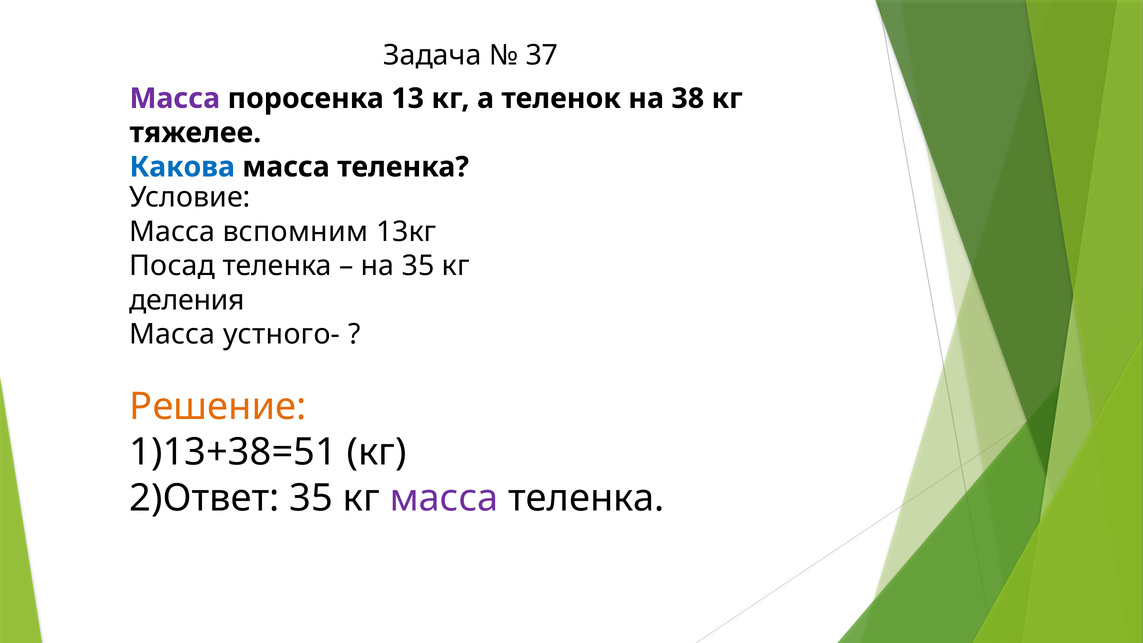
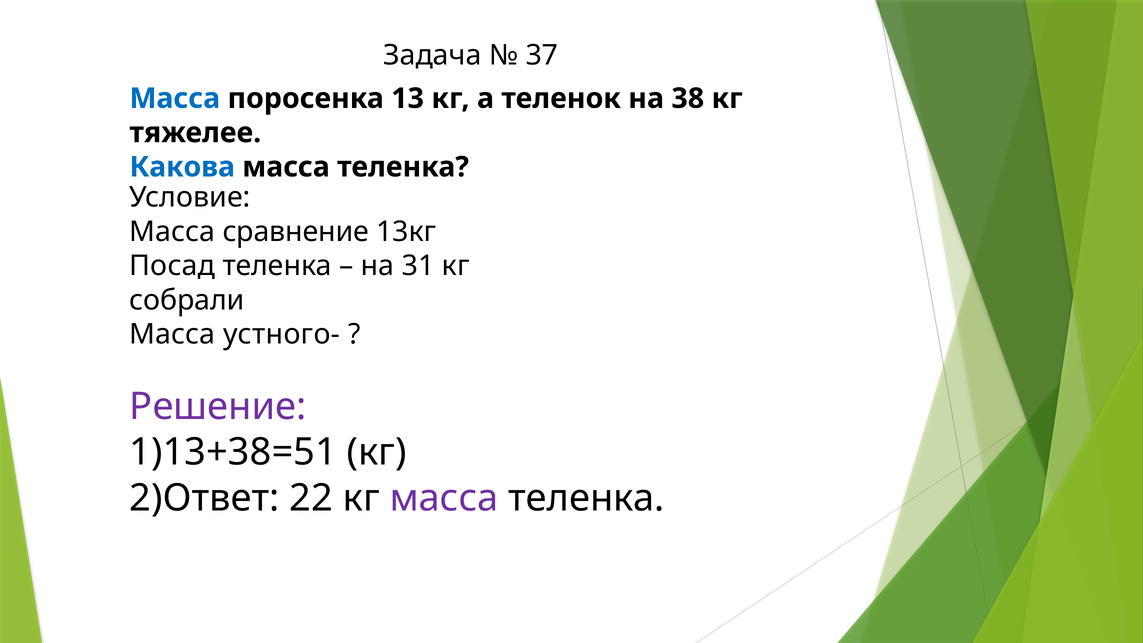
Масса colour: purple -> blue (175, 98)
вспомним: вспомним -> сравнение (296, 232)
на 35: 35 -> 31 (418, 266)
деления: деления -> собрали (187, 300)
Решение colour: orange -> purple (218, 406)
35: 35 -> 22 (311, 498)
